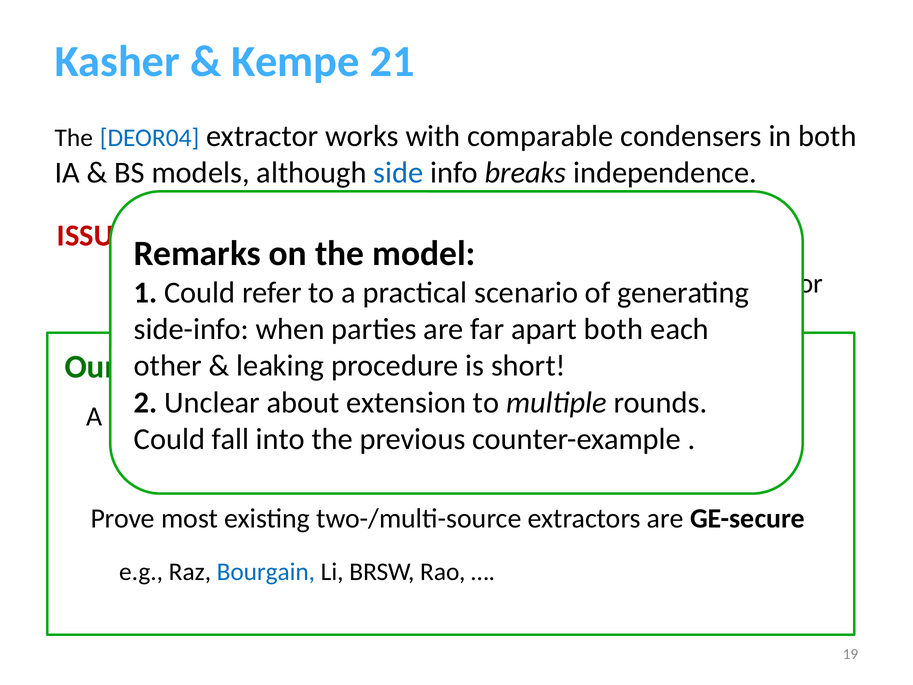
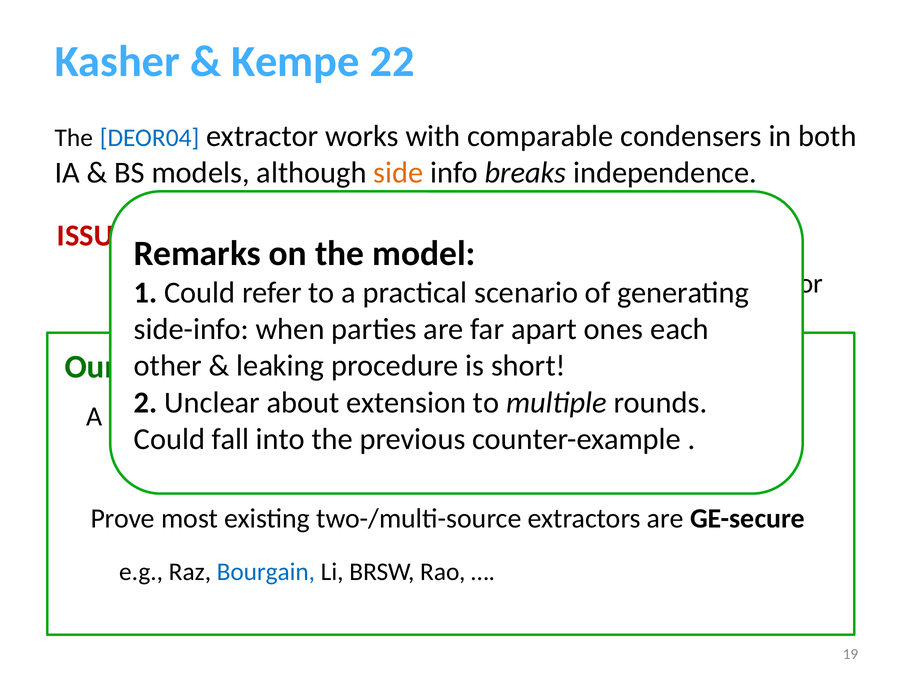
21: 21 -> 22 (392, 62)
side colour: blue -> orange (398, 173)
apart both: both -> ones (614, 329)
